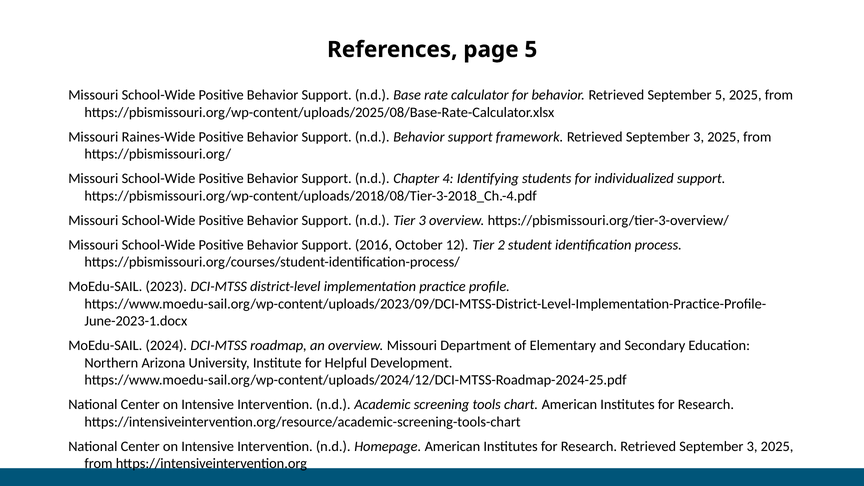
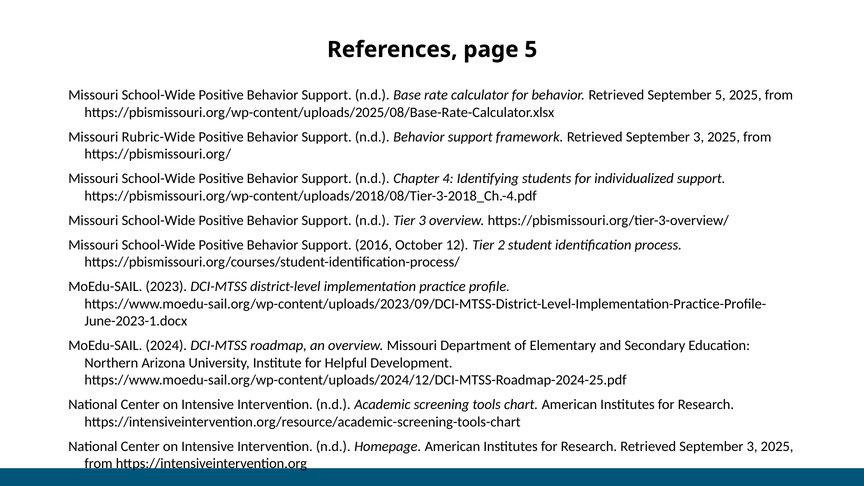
Raines-Wide: Raines-Wide -> Rubric-Wide (158, 137)
